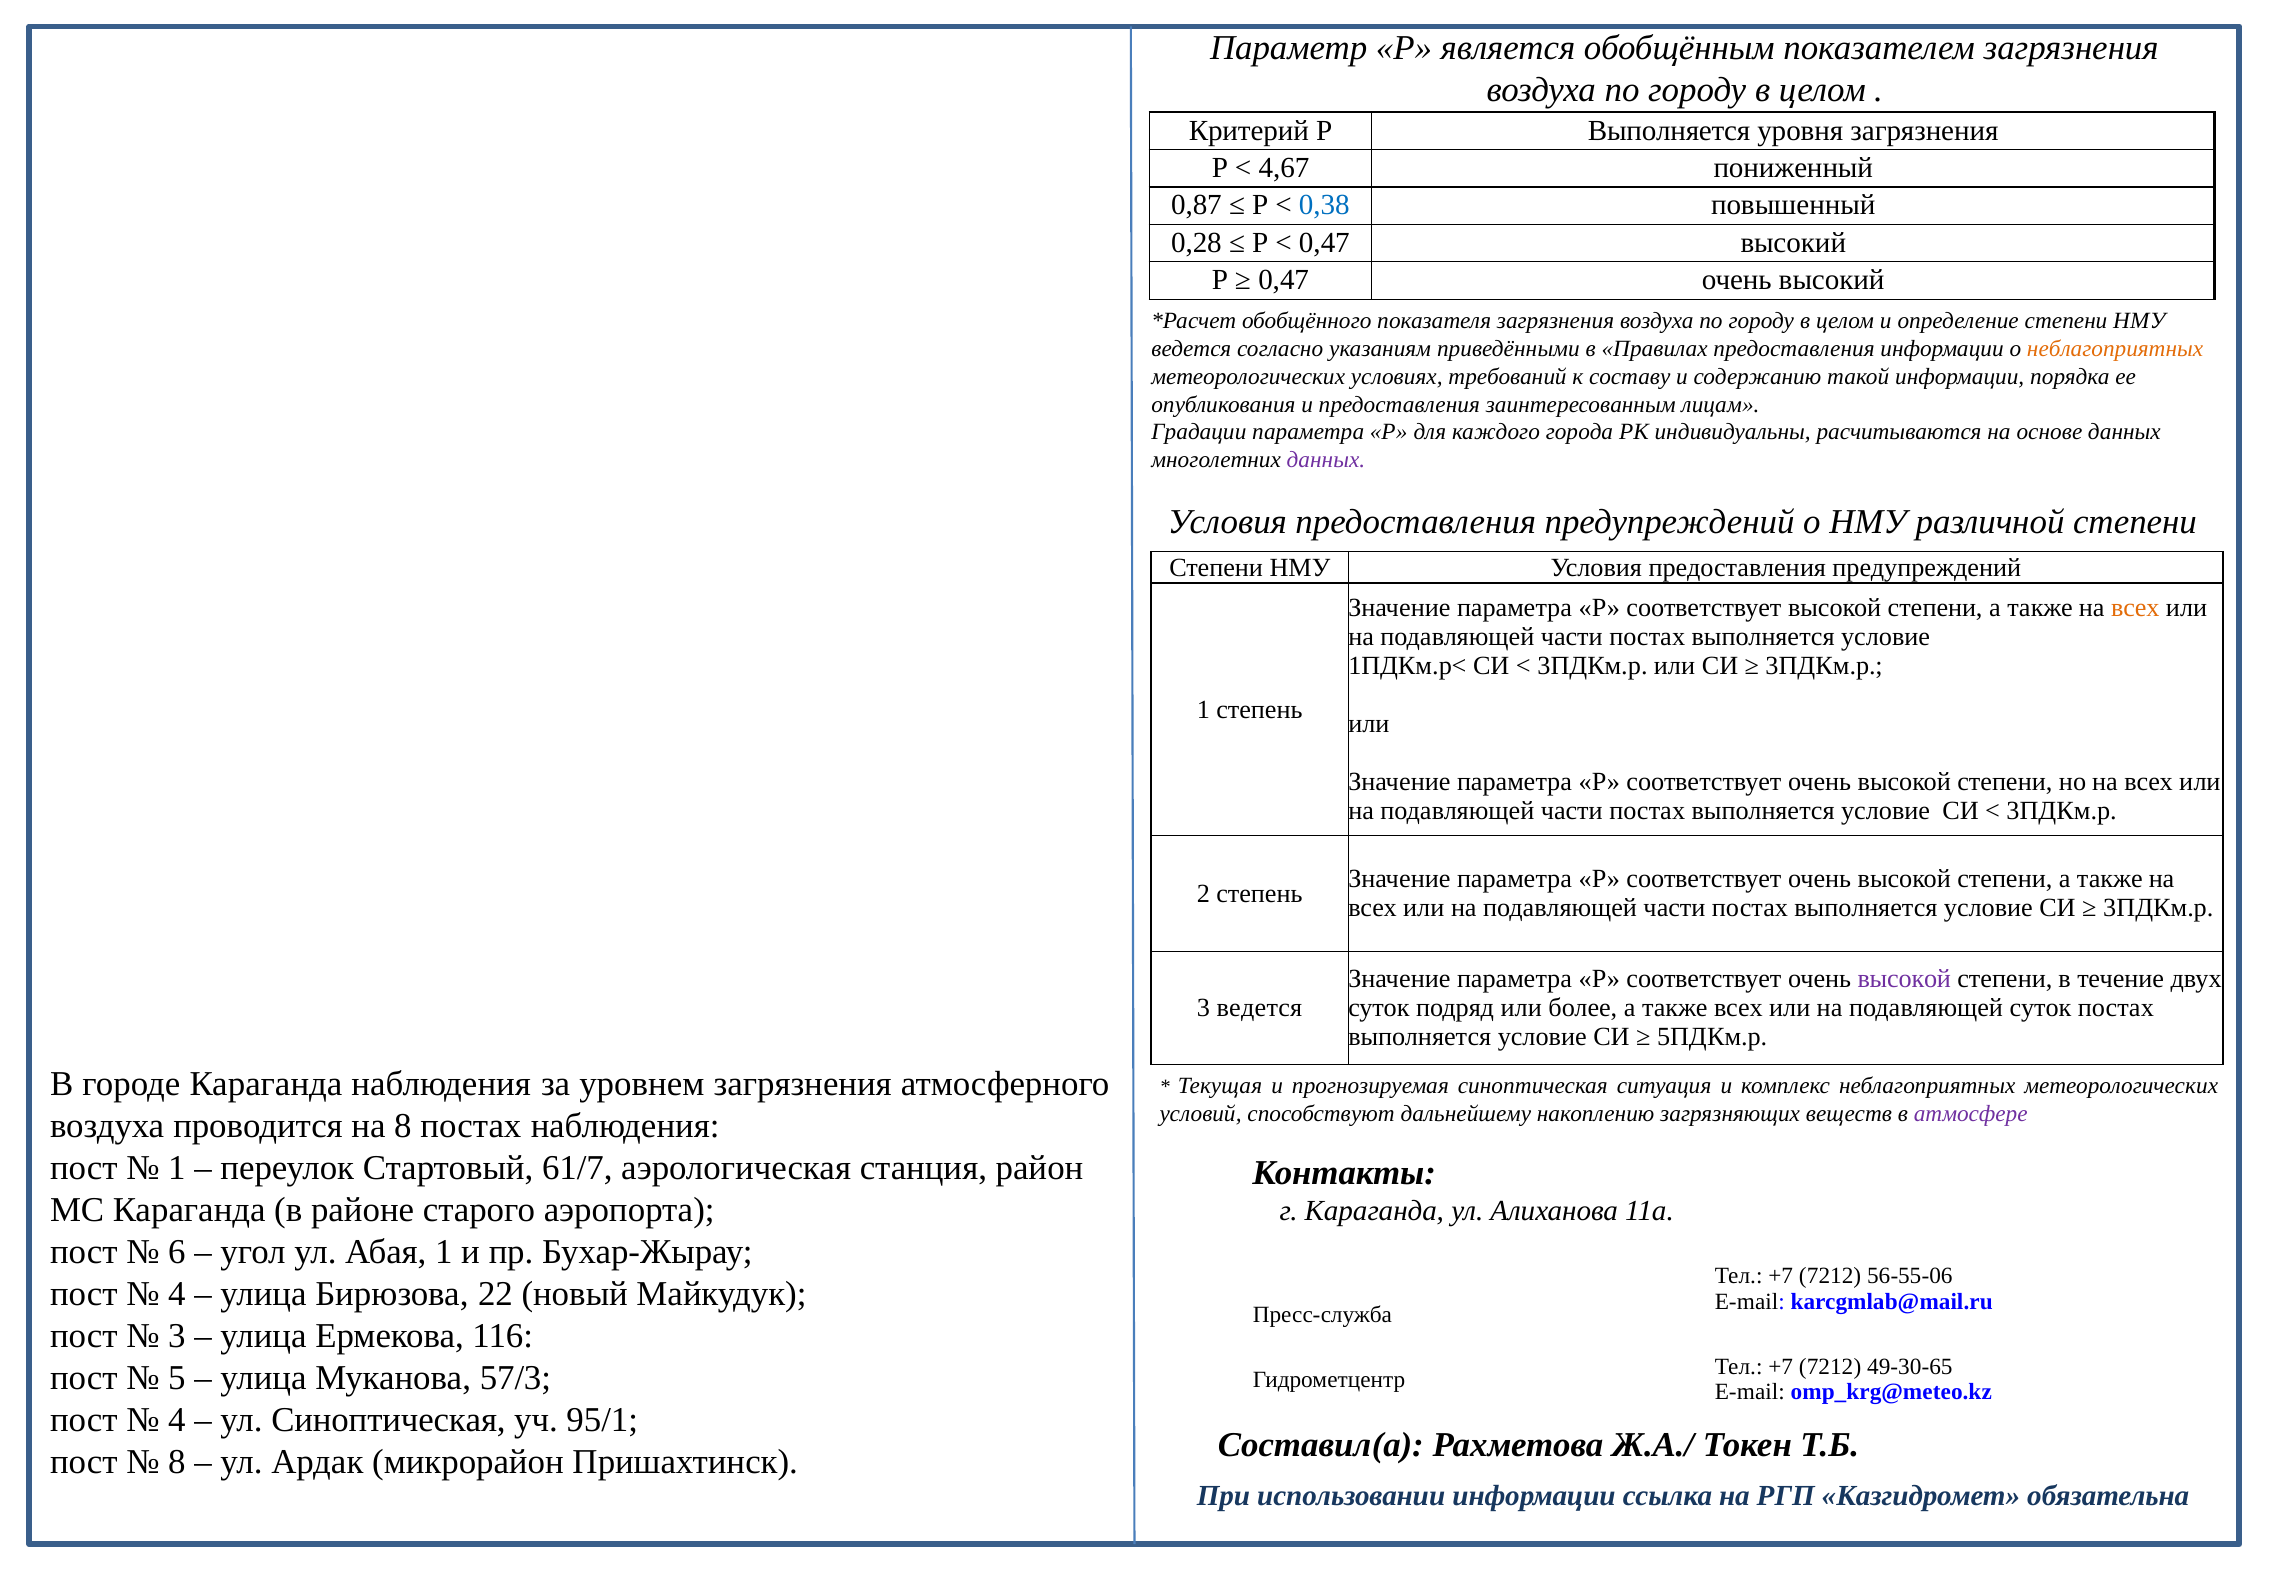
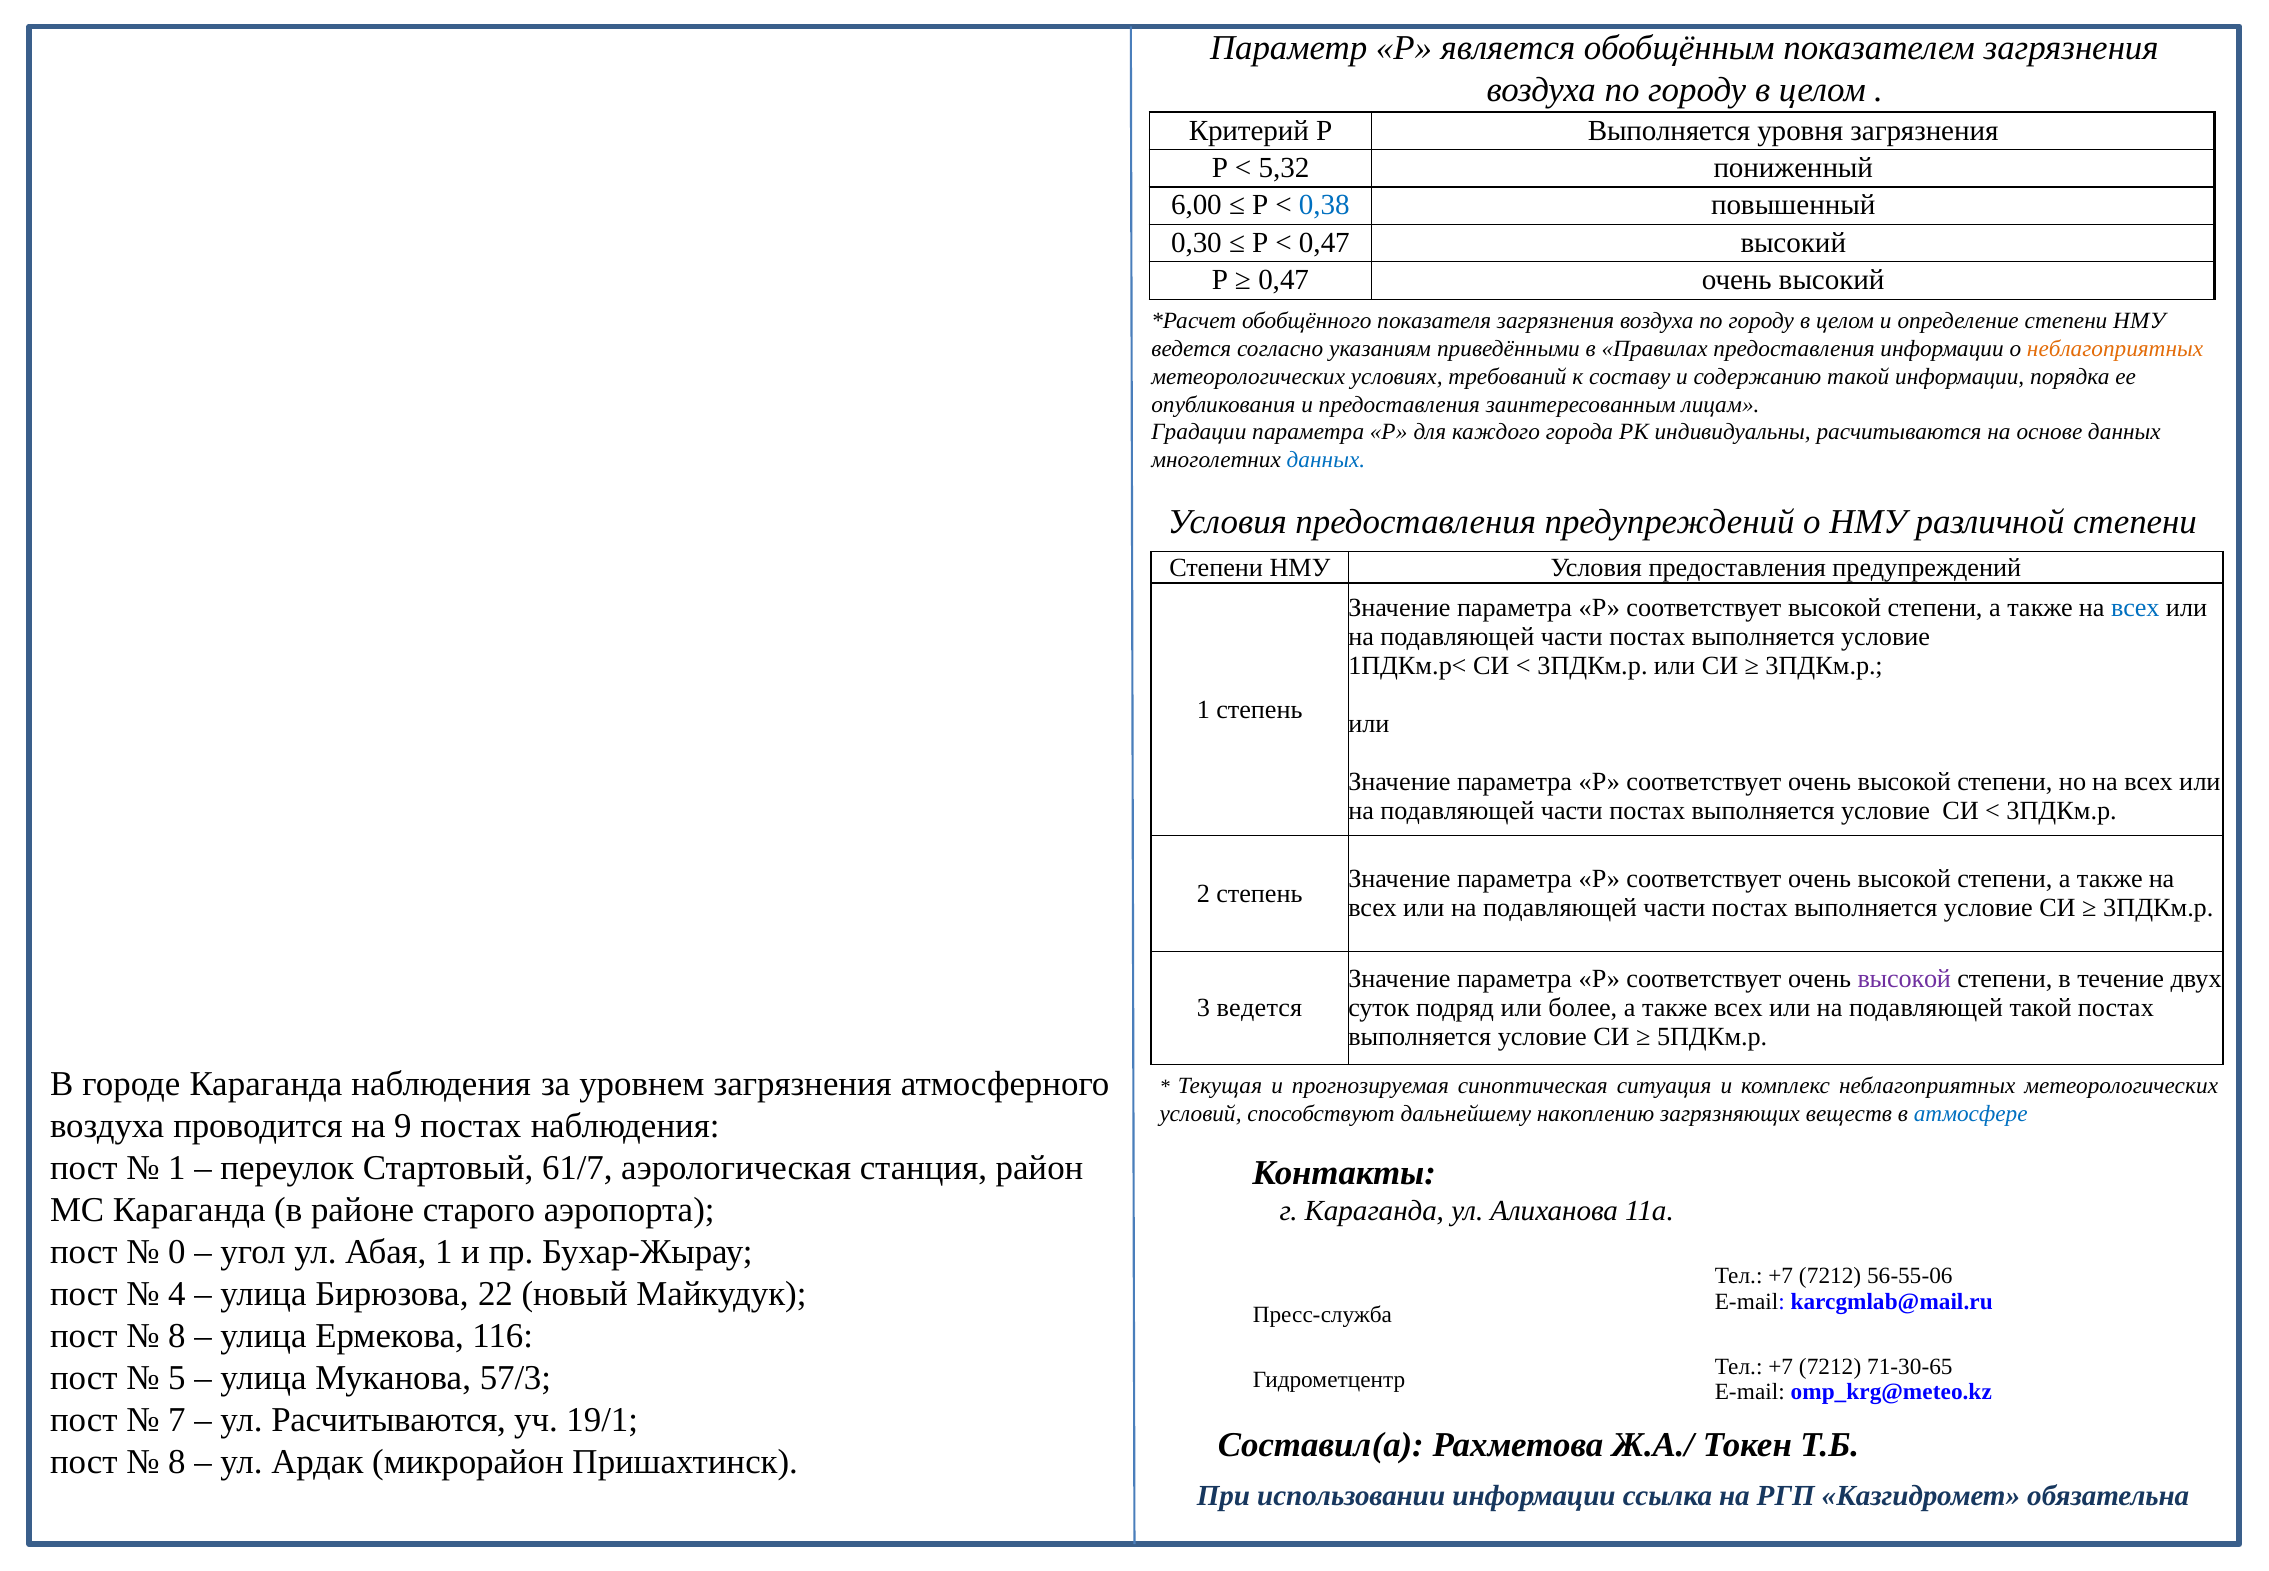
4,67: 4,67 -> 5,32 (1284, 168)
0,87: 0,87 -> 6,00 (1196, 205)
0,28: 0,28 -> 0,30 (1196, 243)
данных colour: purple -> blue (1326, 460)
всех colour: orange -> blue (2135, 608)
подавляющей суток: суток -> такой (2041, 1008)
атмосфере colour: purple -> blue (1971, 1114)
на 8: 8 -> 9 (403, 1126)
6: 6 -> 0 (177, 1252)
3: 3 -> 8 (177, 1336)
49-30-65: 49-30-65 -> 71-30-65 (1910, 1366)
4: 4 -> 7 (177, 1419)
ул Синоптическая: Синоптическая -> Расчитываются (389, 1419)
95/1: 95/1 -> 19/1 (602, 1419)
